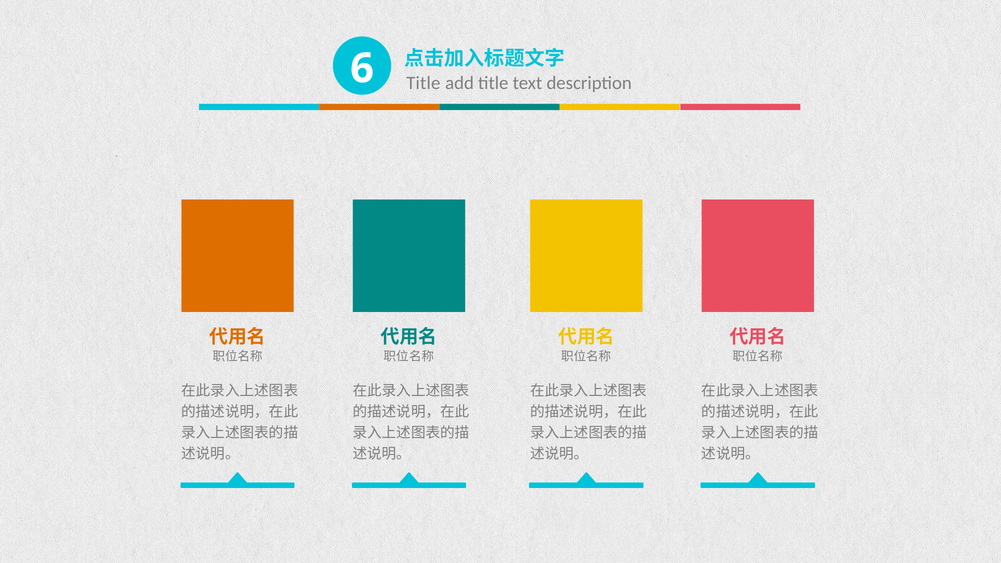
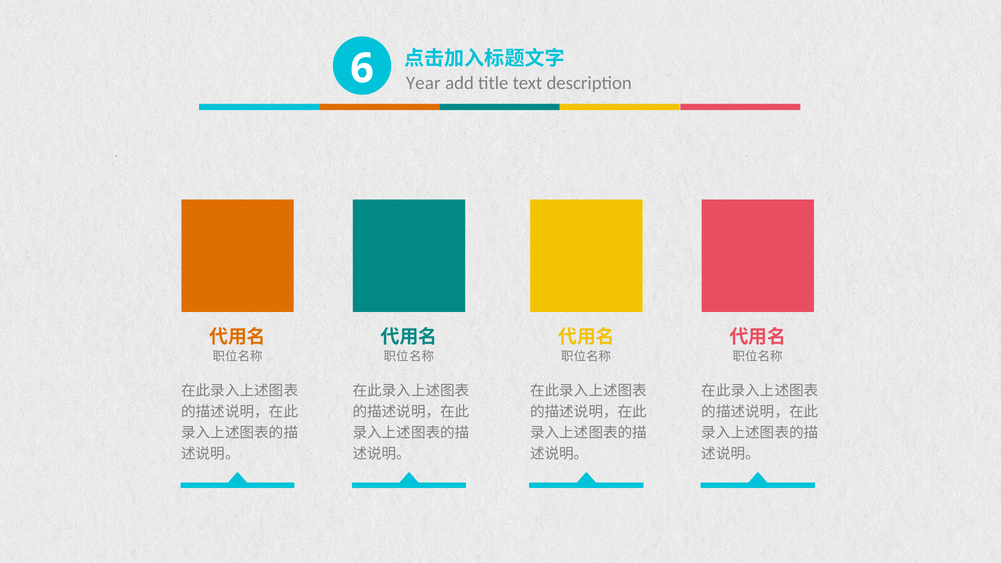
Title: Title -> Year (423, 83)
